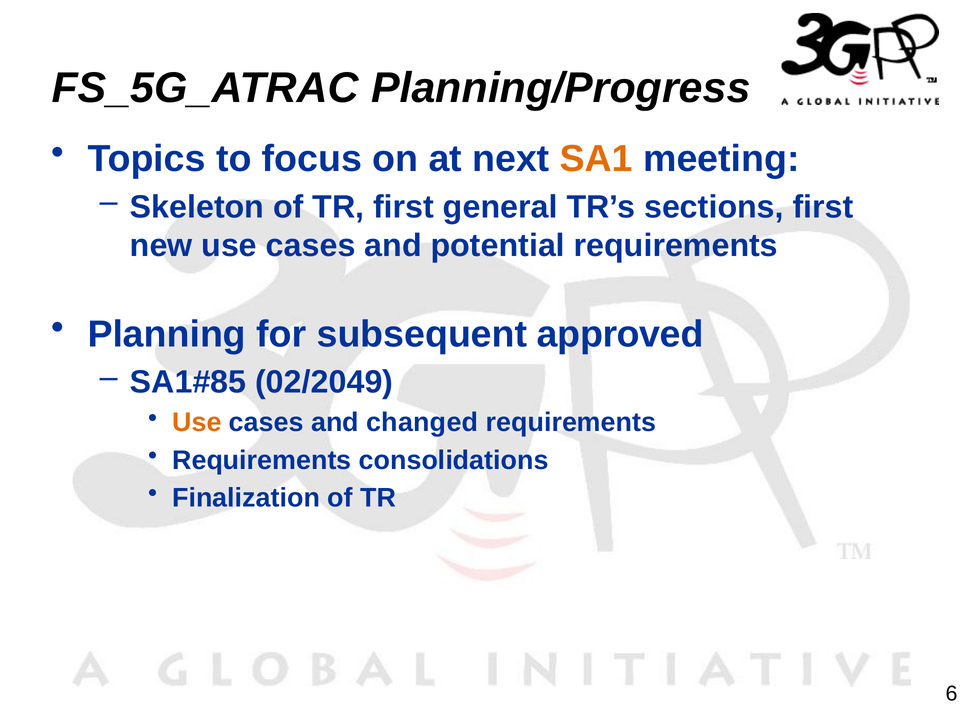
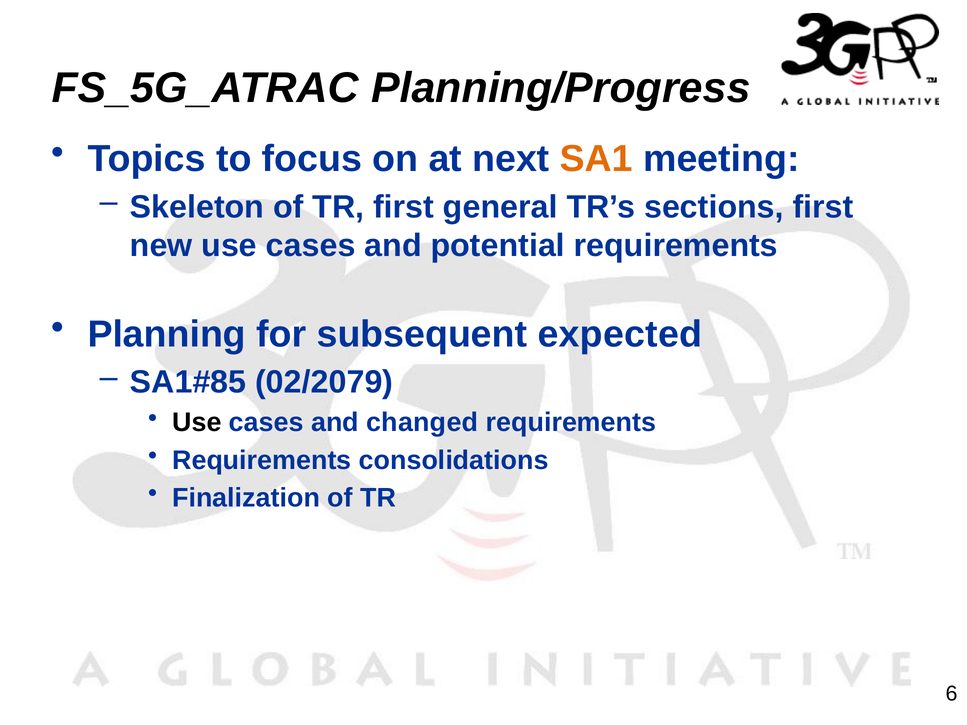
approved: approved -> expected (620, 334)
02/2049: 02/2049 -> 02/2079 (324, 382)
Use colour: orange -> black (197, 423)
